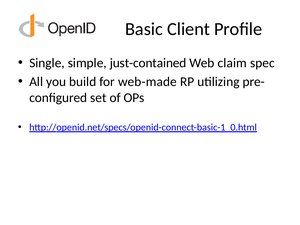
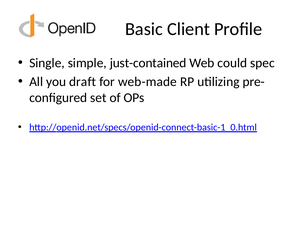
claim: claim -> could (232, 63)
build: build -> draft (83, 82)
